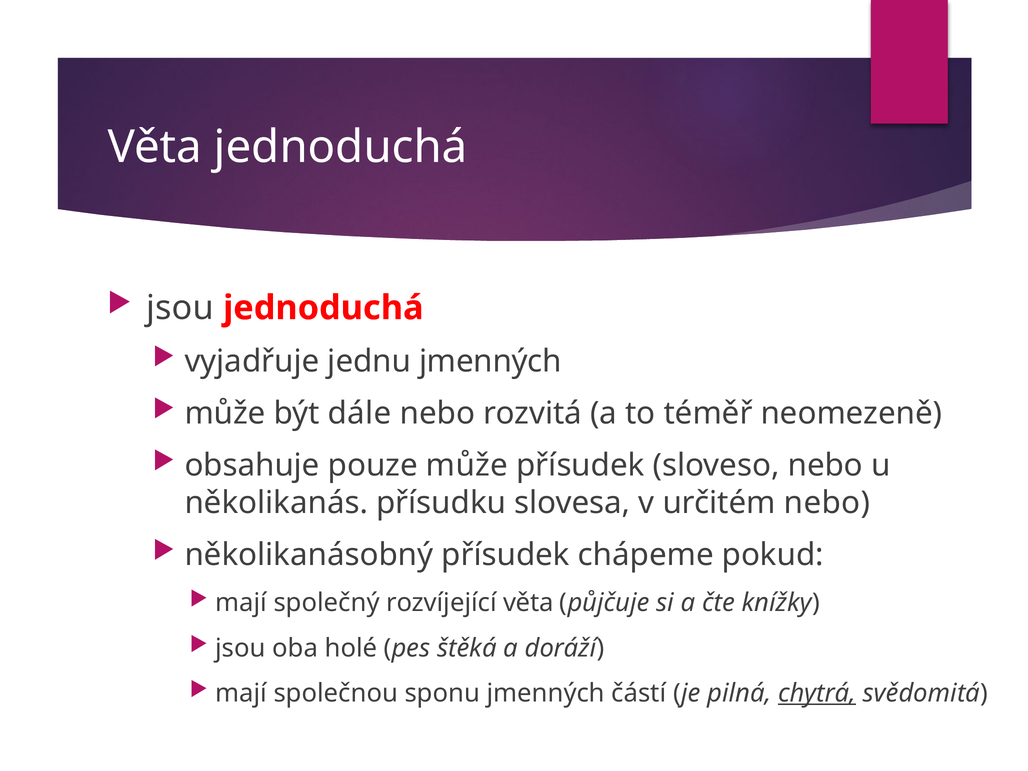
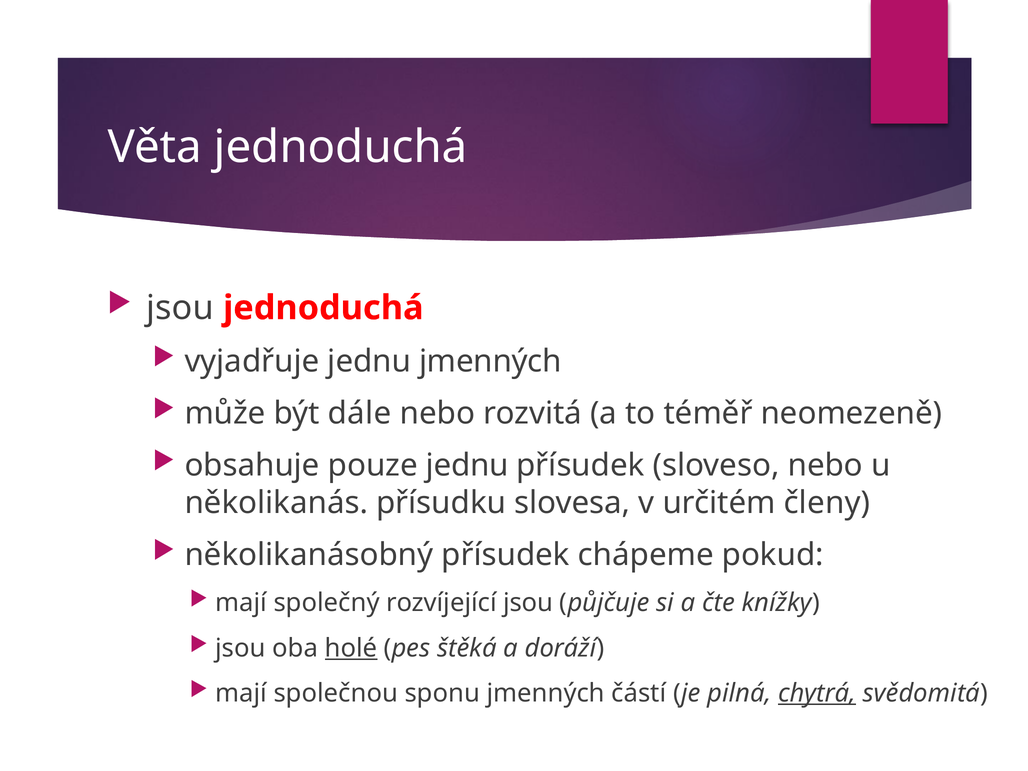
pouze může: může -> jednu (467, 465)
určitém nebo: nebo -> členy (827, 503)
rozvíjející věta: věta -> jsou (528, 603)
holé underline: none -> present (351, 648)
